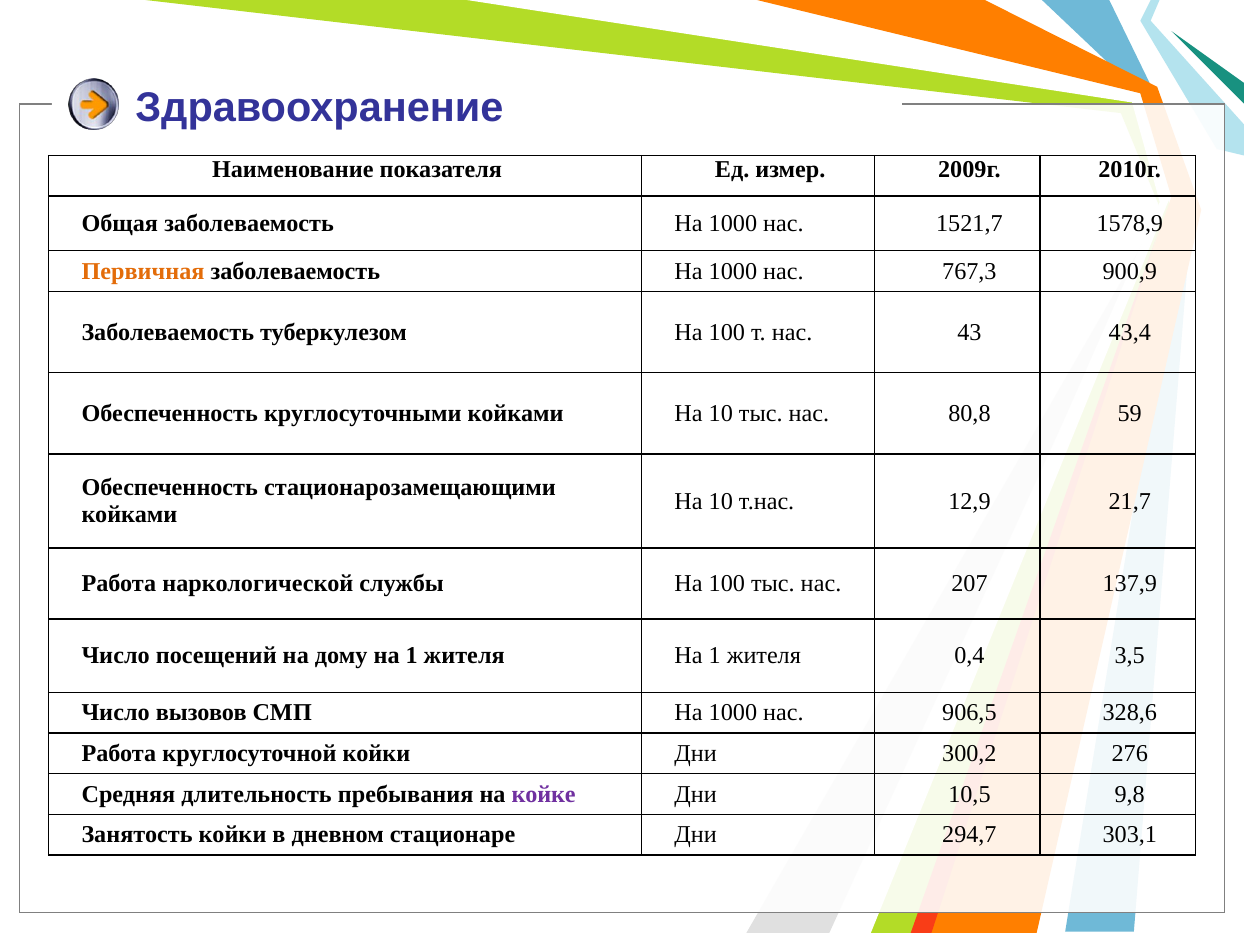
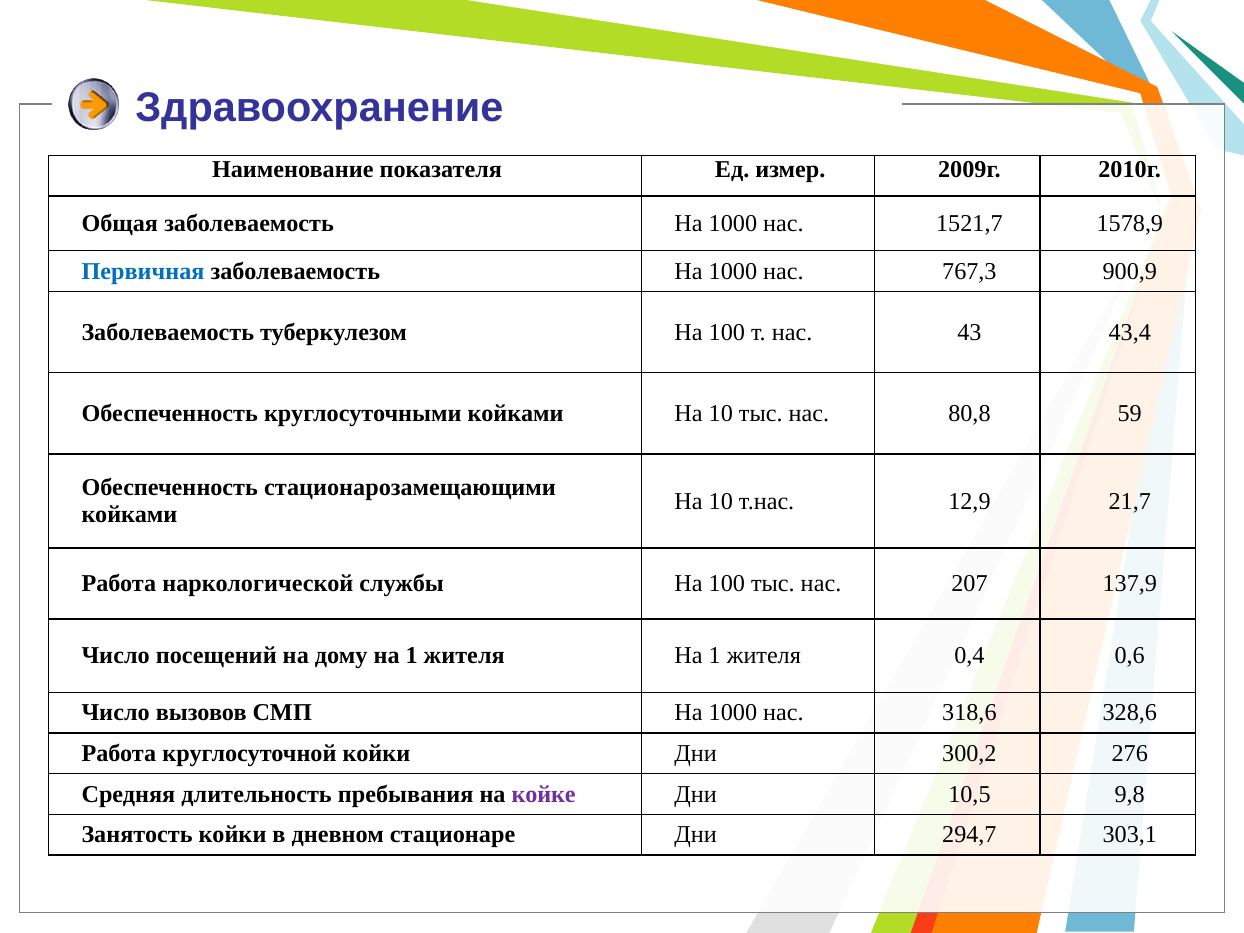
Первичная colour: orange -> blue (143, 271)
3,5: 3,5 -> 0,6 (1130, 656)
906,5: 906,5 -> 318,6 (969, 713)
